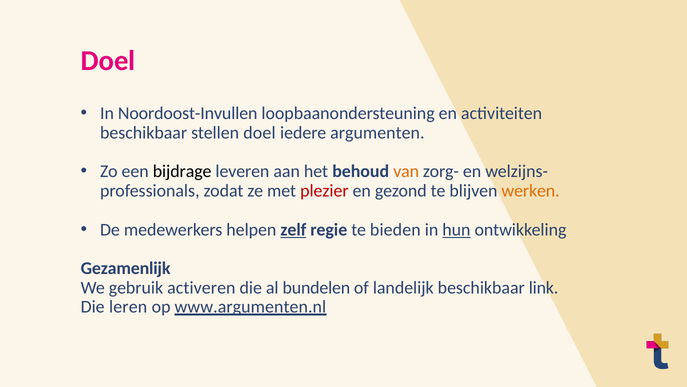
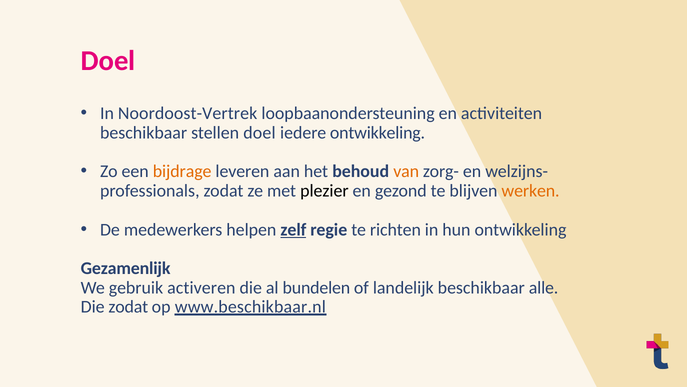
Noordoost-Invullen: Noordoost-Invullen -> Noordoost-Vertrek (188, 113)
iedere argumenten: argumenten -> ontwikkeling (378, 133)
bijdrage colour: black -> orange (182, 171)
plezier colour: red -> black (324, 191)
bieden: bieden -> richten (395, 229)
hun underline: present -> none (456, 229)
link: link -> alle (544, 287)
Die leren: leren -> zodat (128, 306)
www.argumenten.nl: www.argumenten.nl -> www.beschikbaar.nl (250, 306)
